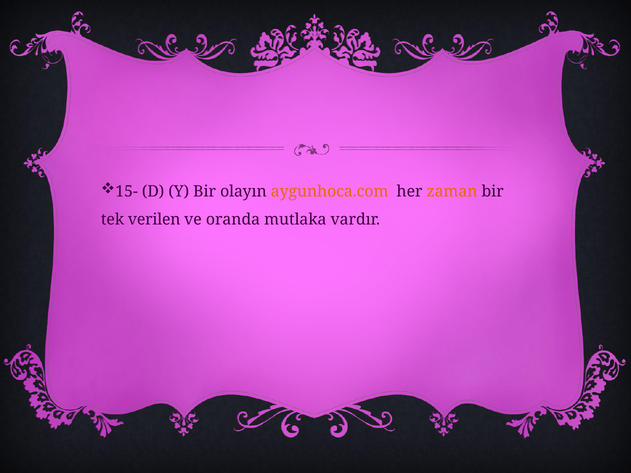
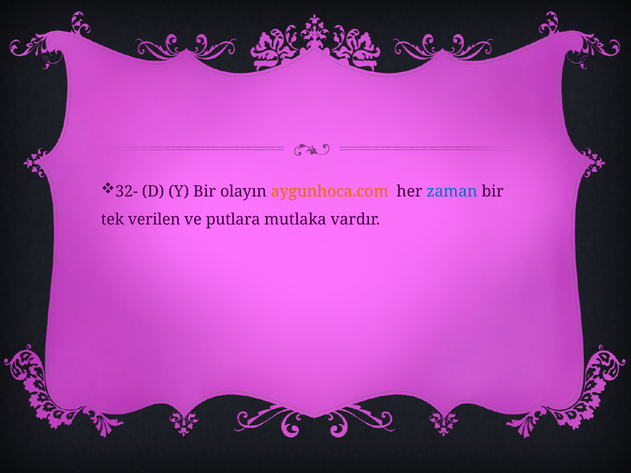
15-: 15- -> 32- (127, 191)
zaman colour: orange -> blue (452, 191)
oranda: oranda -> putlara (233, 220)
